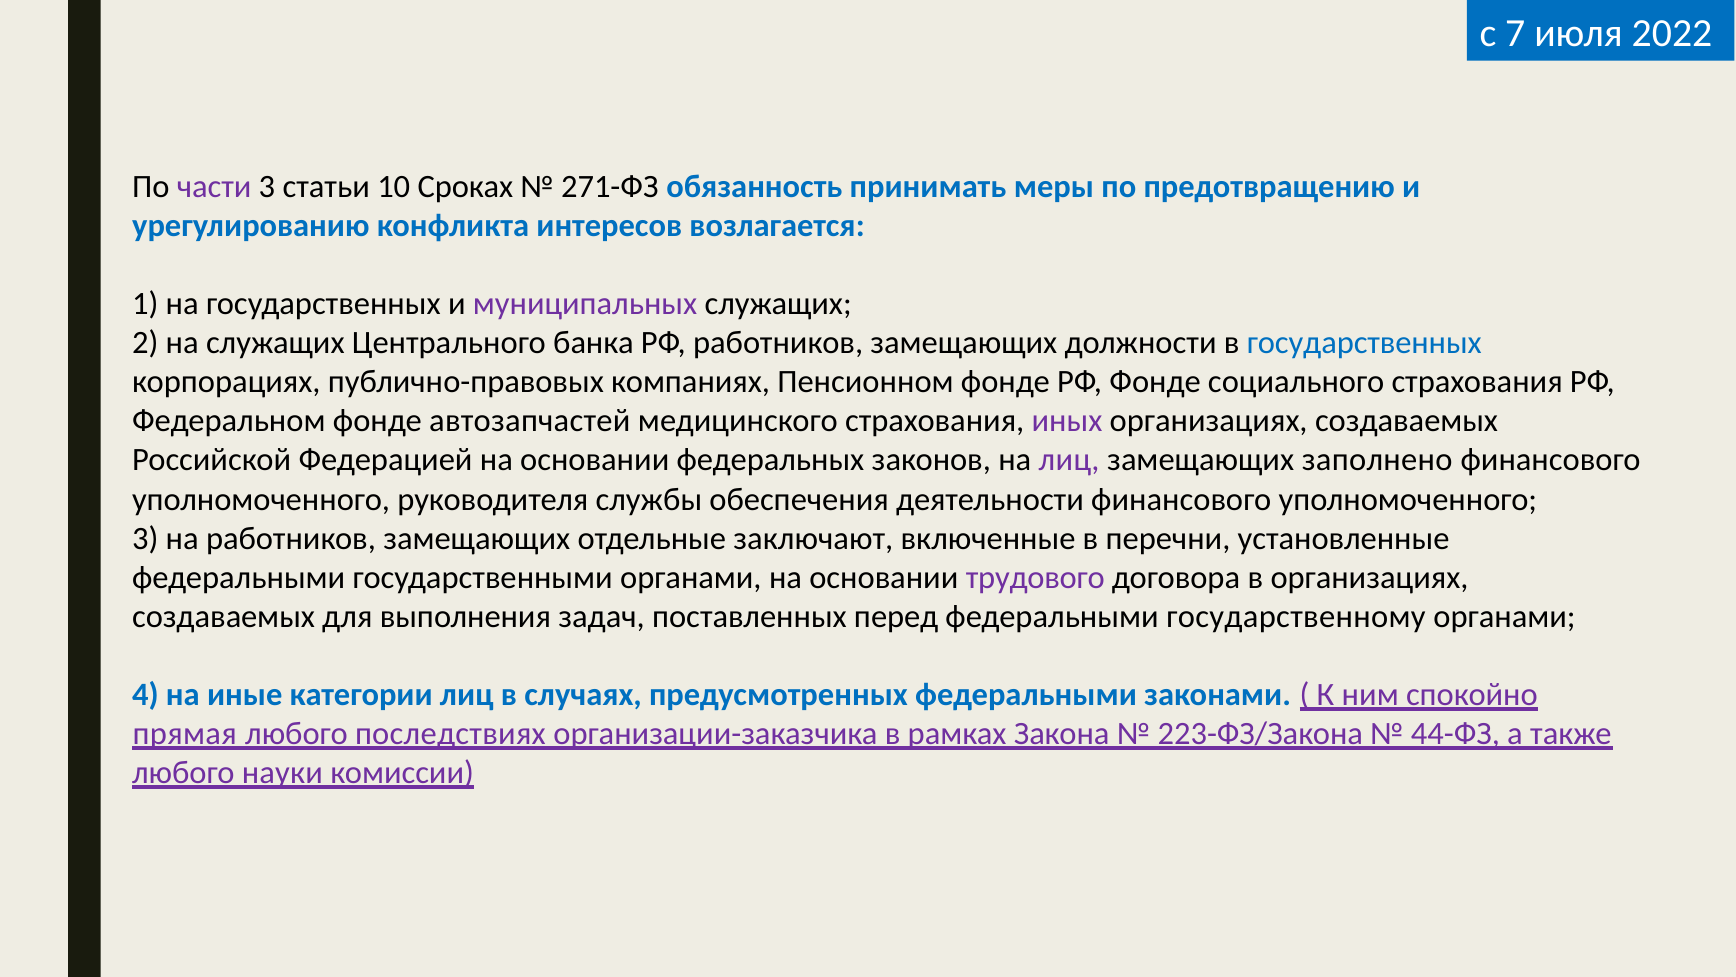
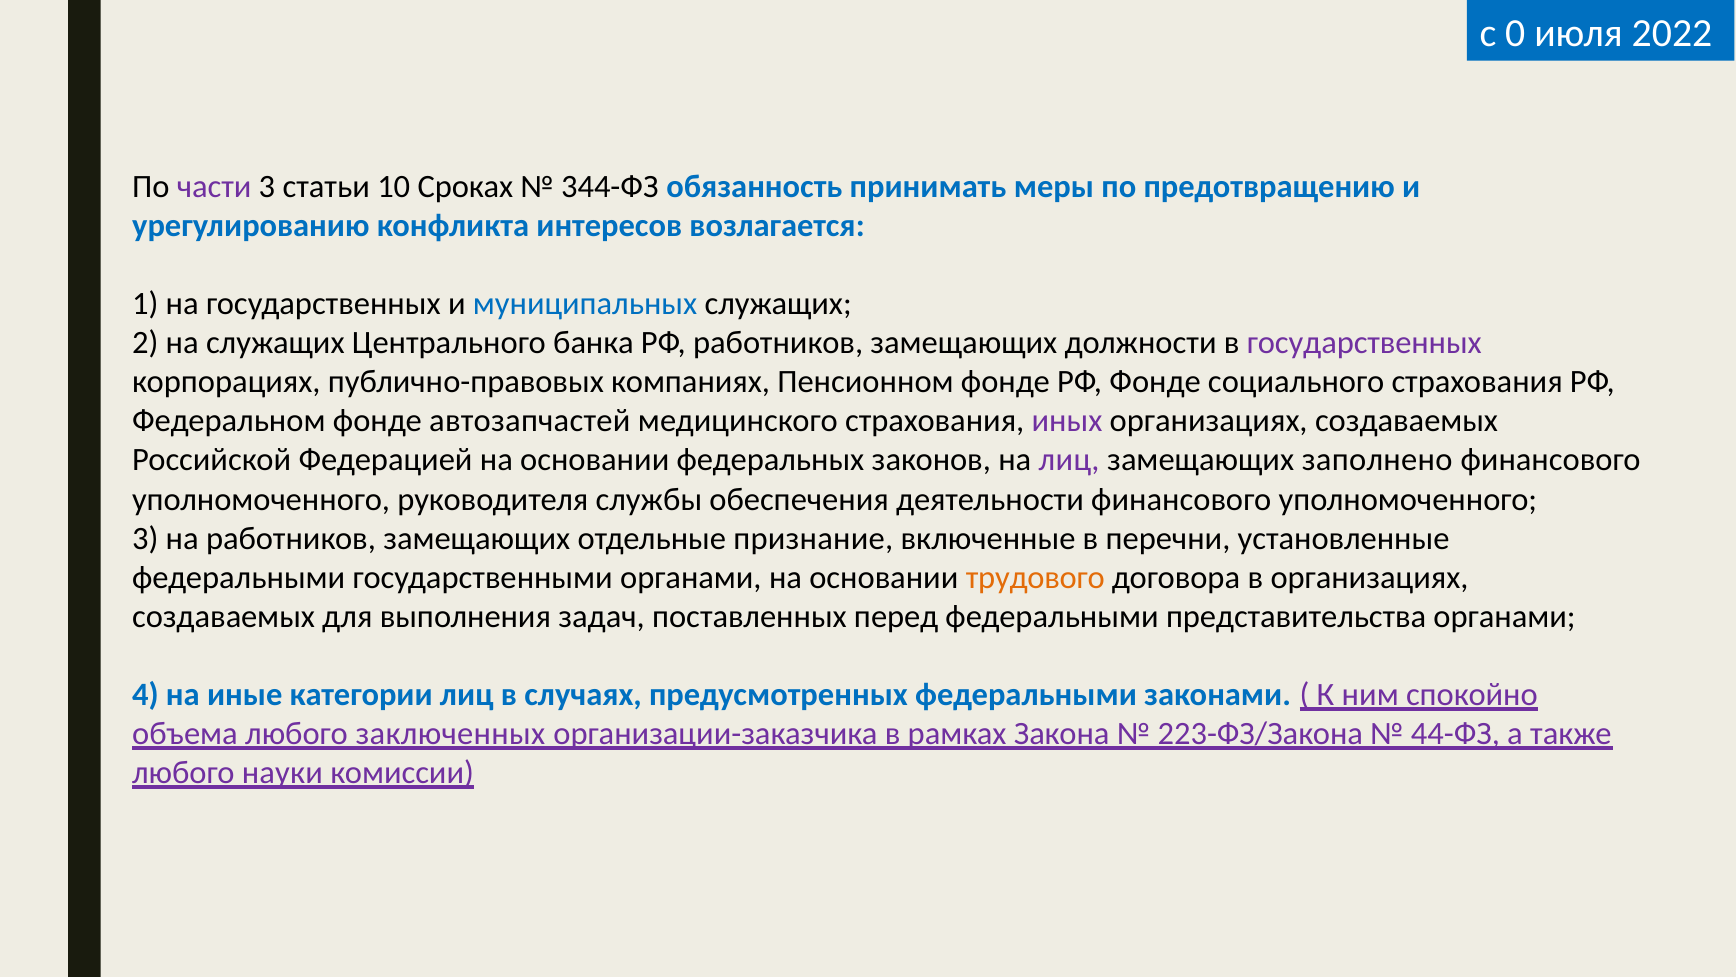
7: 7 -> 0 (1515, 33)
271-ФЗ: 271-ФЗ -> 344-ФЗ (610, 187)
муниципальных colour: purple -> blue (585, 304)
государственных colour: blue -> purple (1364, 343)
заключают: заключают -> признание (813, 538)
трудового colour: purple -> orange (1035, 577)
государственному: государственному -> представительства (1296, 616)
прямая: прямая -> объема (185, 733)
последствиях: последствиях -> заключенных (450, 733)
